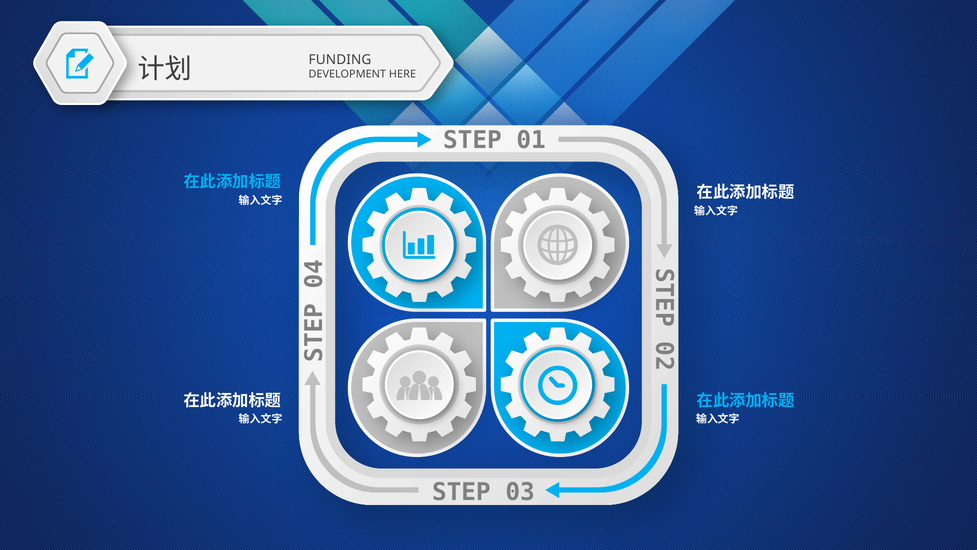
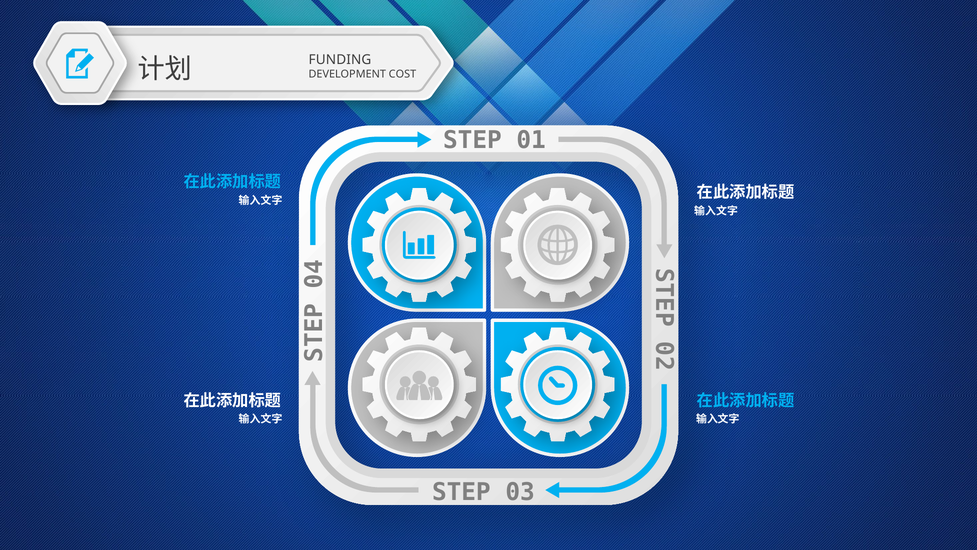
HERE: HERE -> COST (403, 74)
